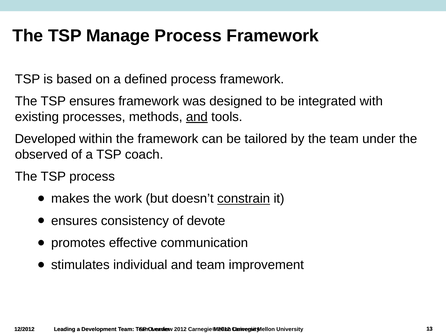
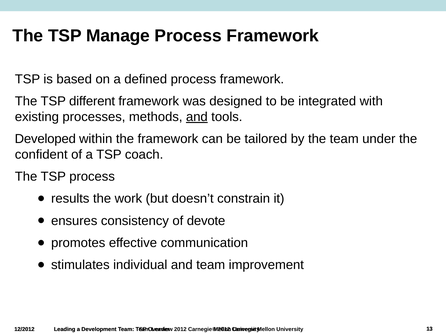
TSP ensures: ensures -> different (92, 101)
observed: observed -> confident (41, 155)
makes: makes -> results (70, 199)
constrain underline: present -> none (244, 199)
